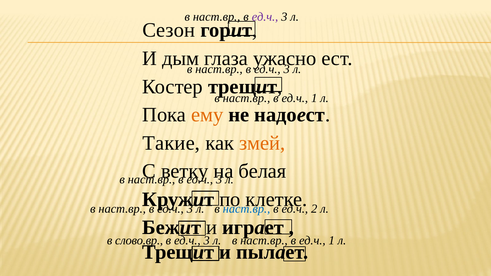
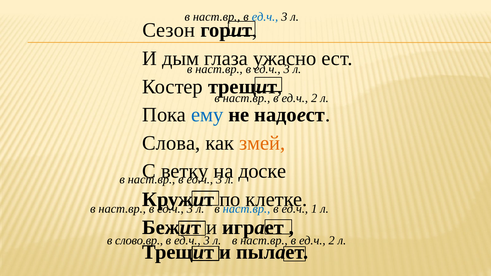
ед.ч colour: purple -> blue (265, 17)
1: 1 -> 2 (314, 98)
ему colour: orange -> blue (207, 115)
Такие: Такие -> Слова (171, 143)
белая: белая -> доске (262, 171)
2: 2 -> 1 (314, 209)
1: 1 -> 2 (332, 241)
